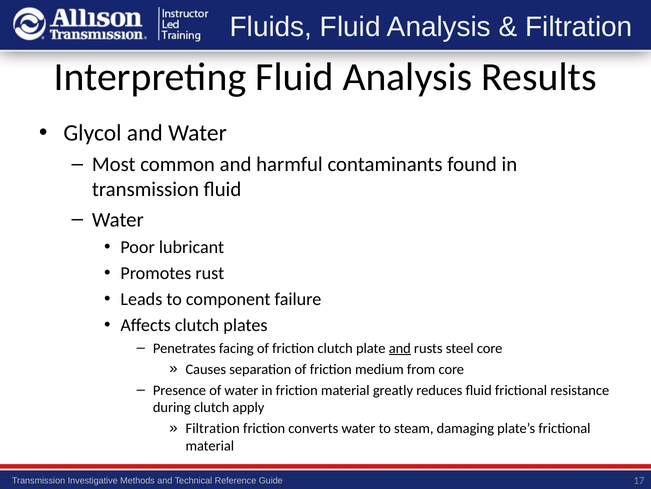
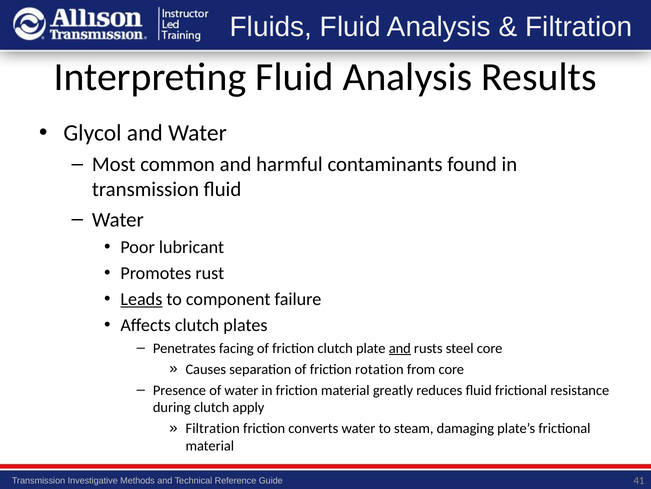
Leads underline: none -> present (141, 299)
medium: medium -> rotation (379, 369)
17: 17 -> 41 (639, 480)
